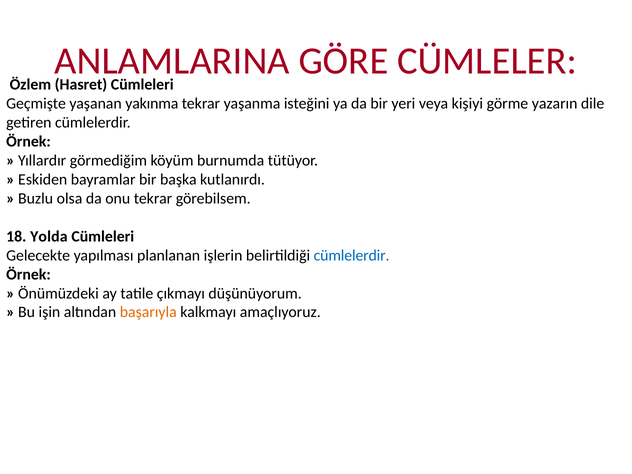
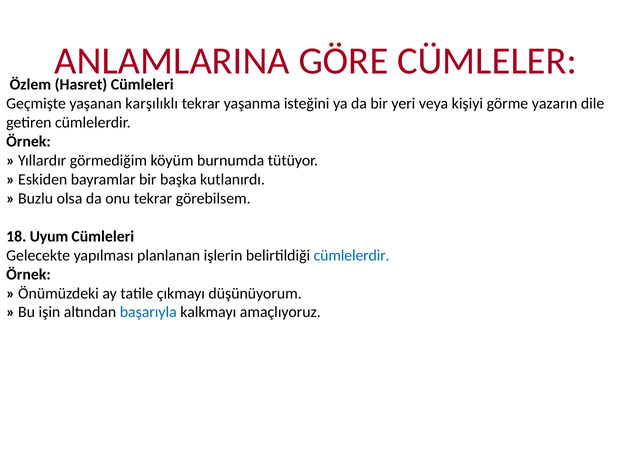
yakınma: yakınma -> karşılıklı (152, 104)
Yolda: Yolda -> Uyum (49, 236)
başarıyla colour: orange -> blue (148, 312)
